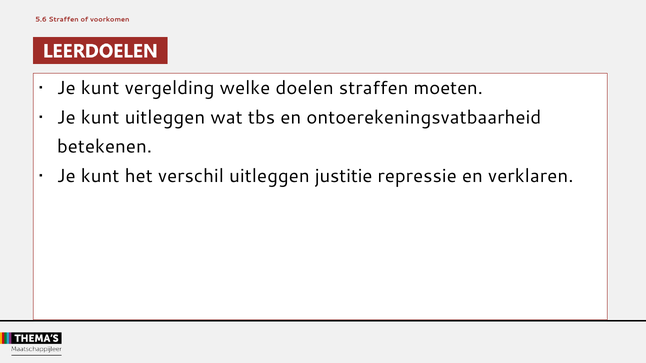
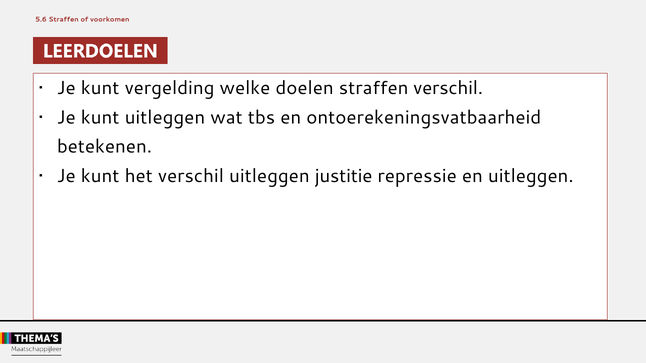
straffen moeten: moeten -> verschil (448, 88)
en verklaren: verklaren -> uitleggen (531, 176)
